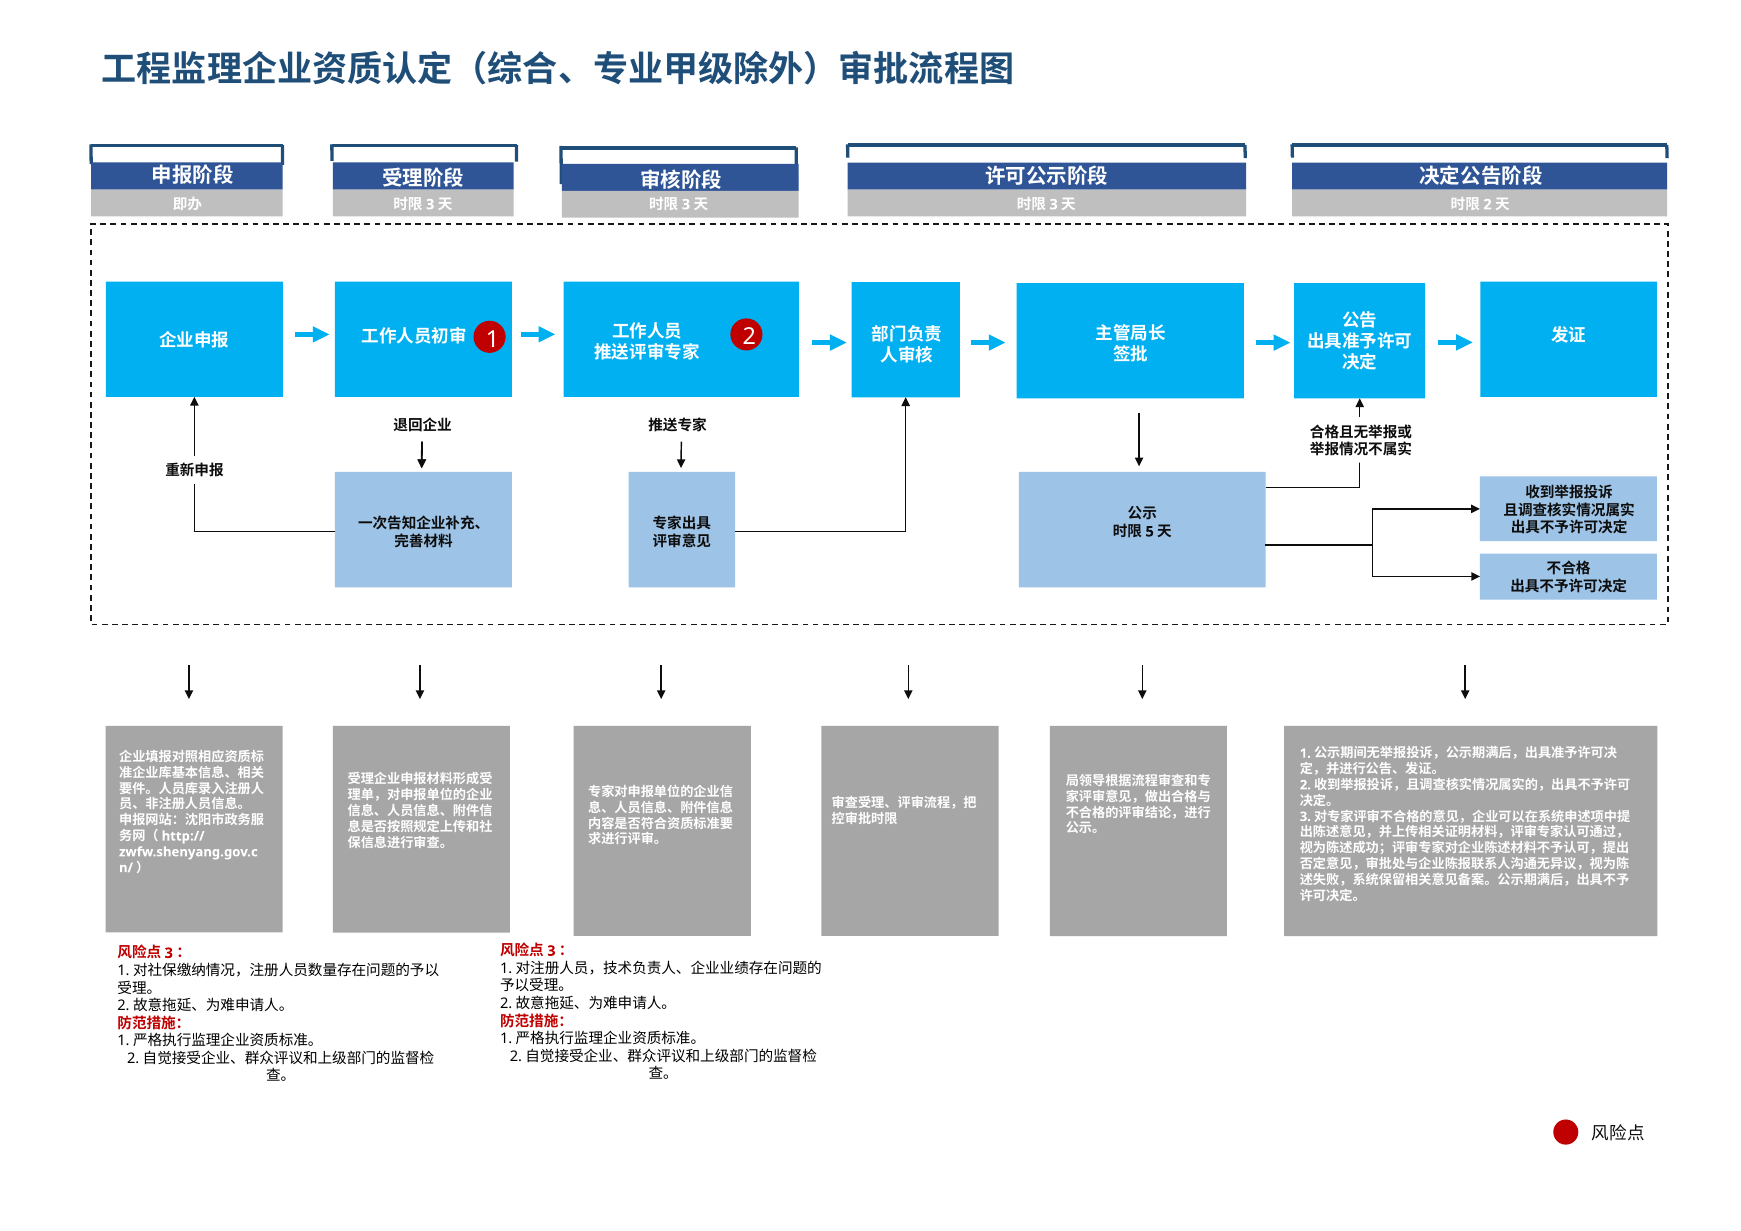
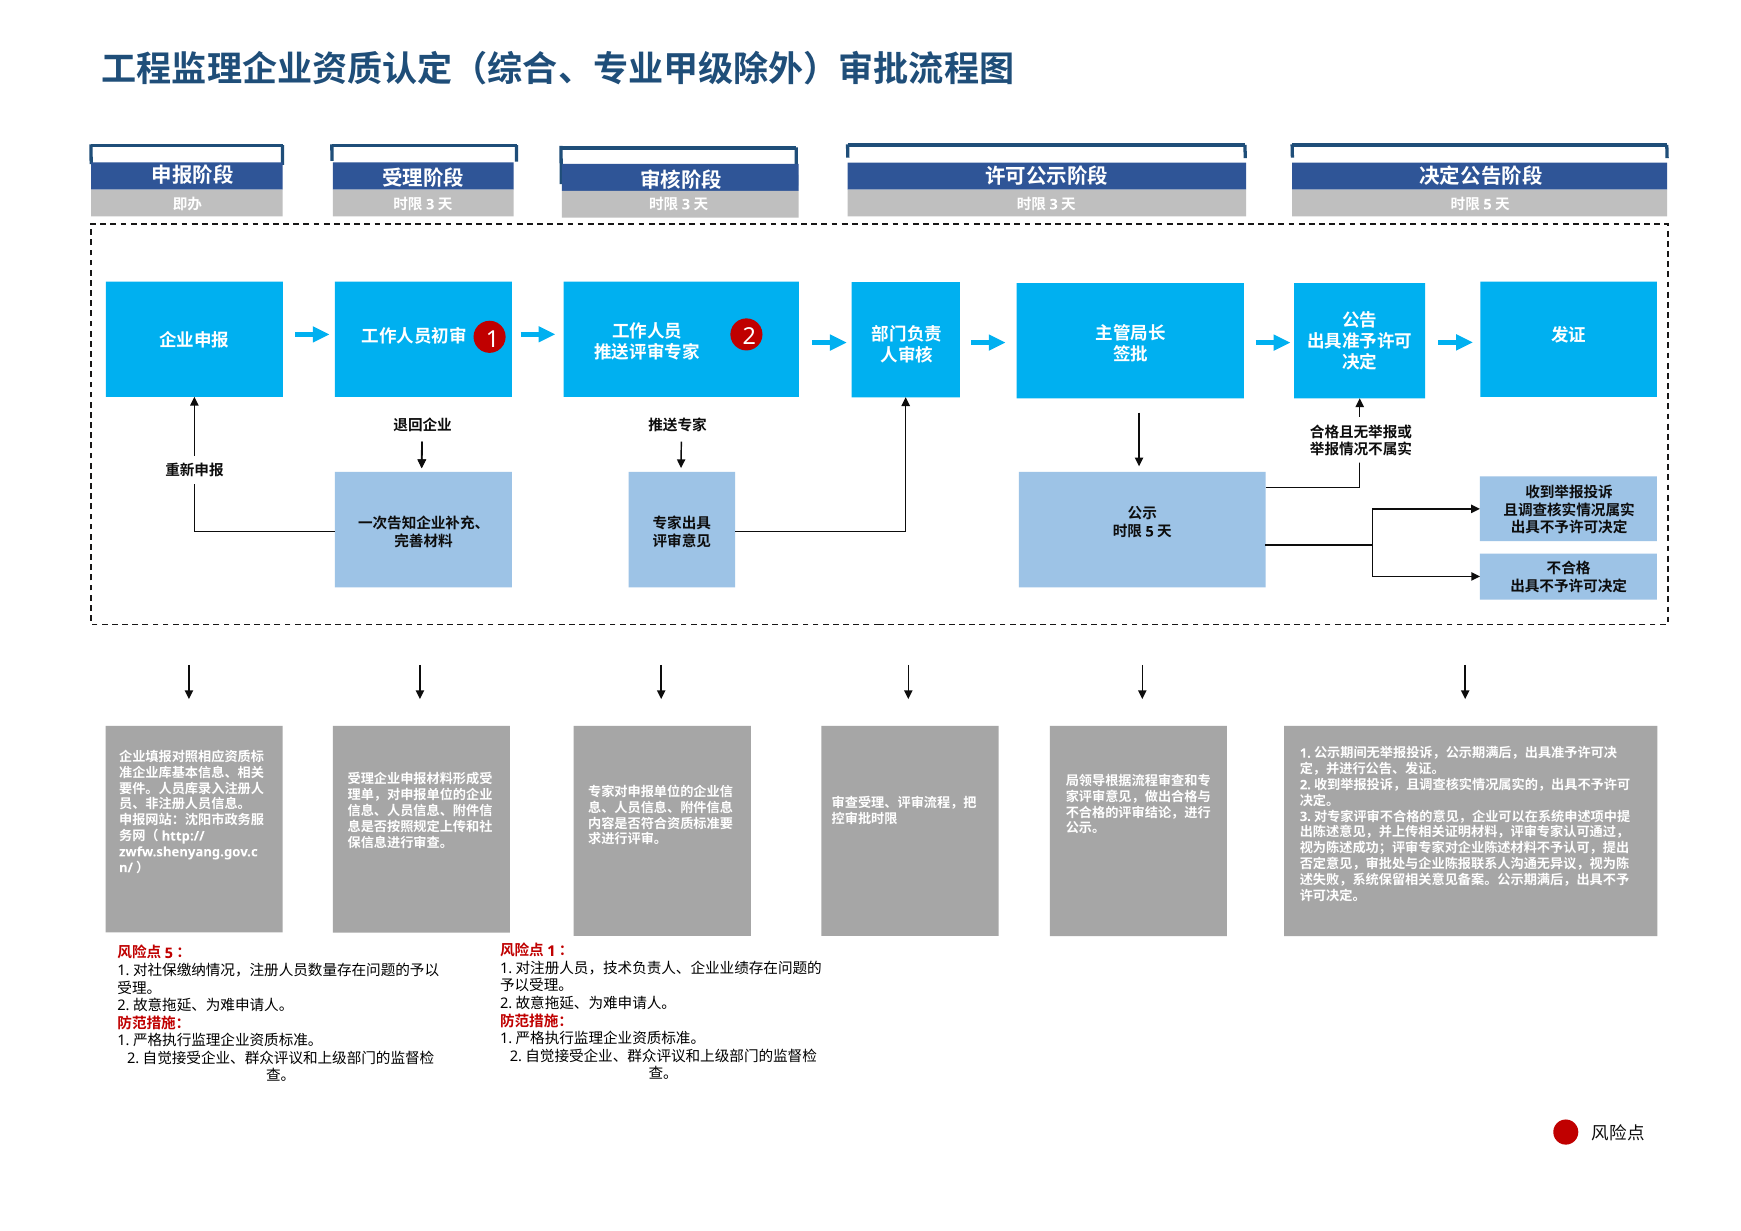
2: 2 -> 5 (1488, 205)
3: 3 -> 1 (551, 951)
3: 3 -> 5 (169, 953)
